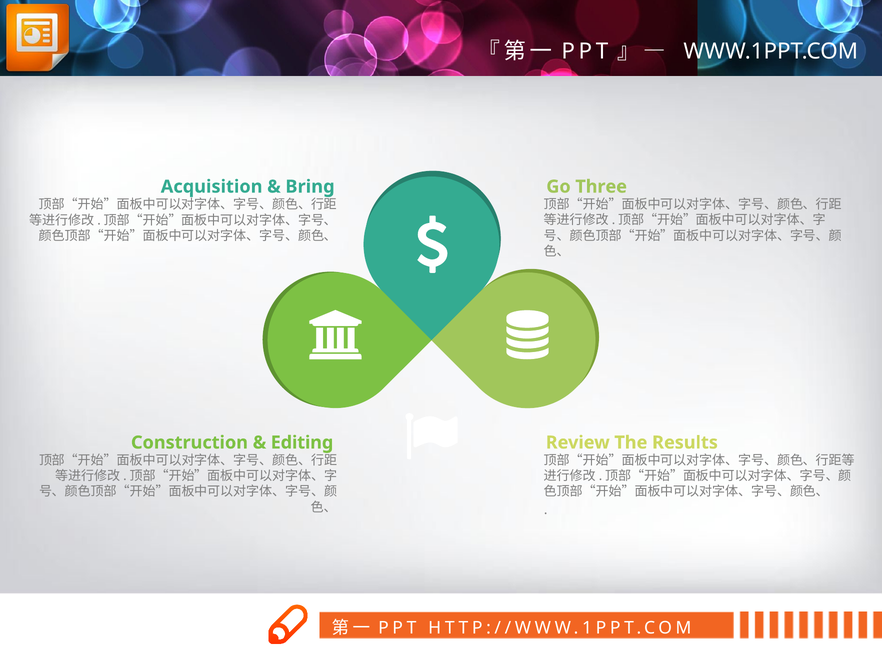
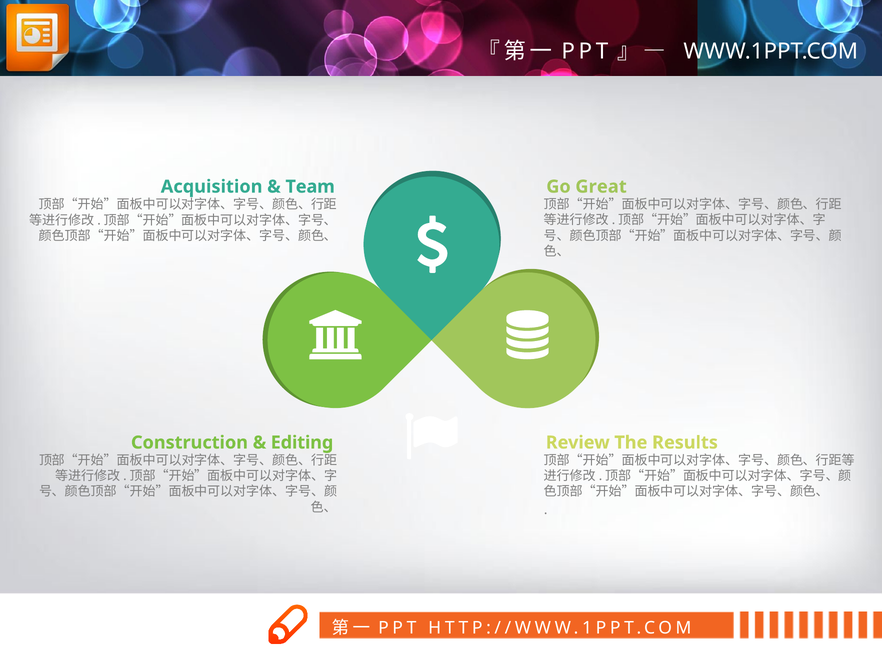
Bring: Bring -> Team (310, 187)
Three: Three -> Great (601, 187)
